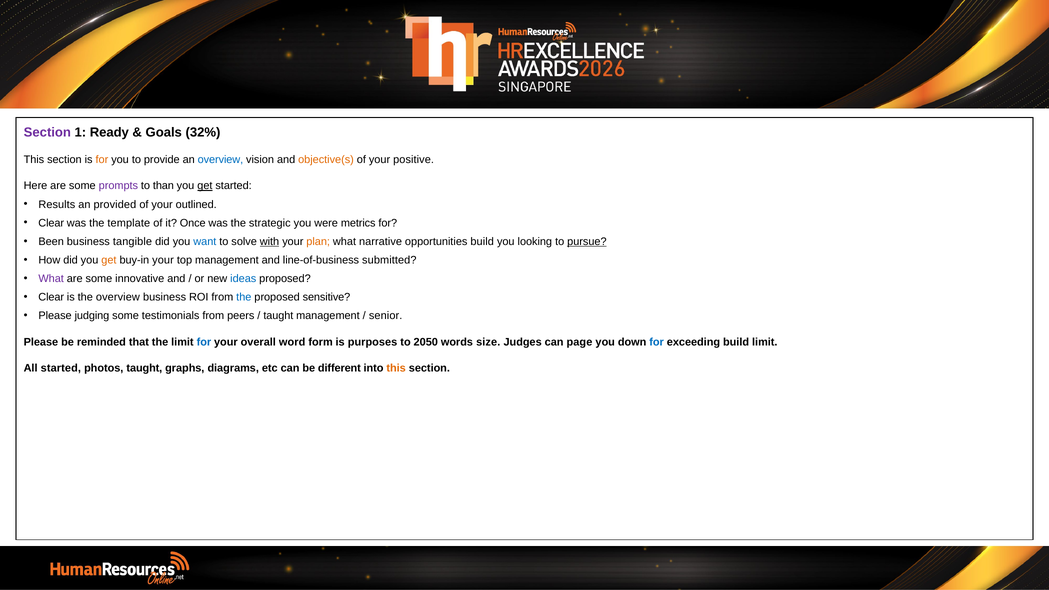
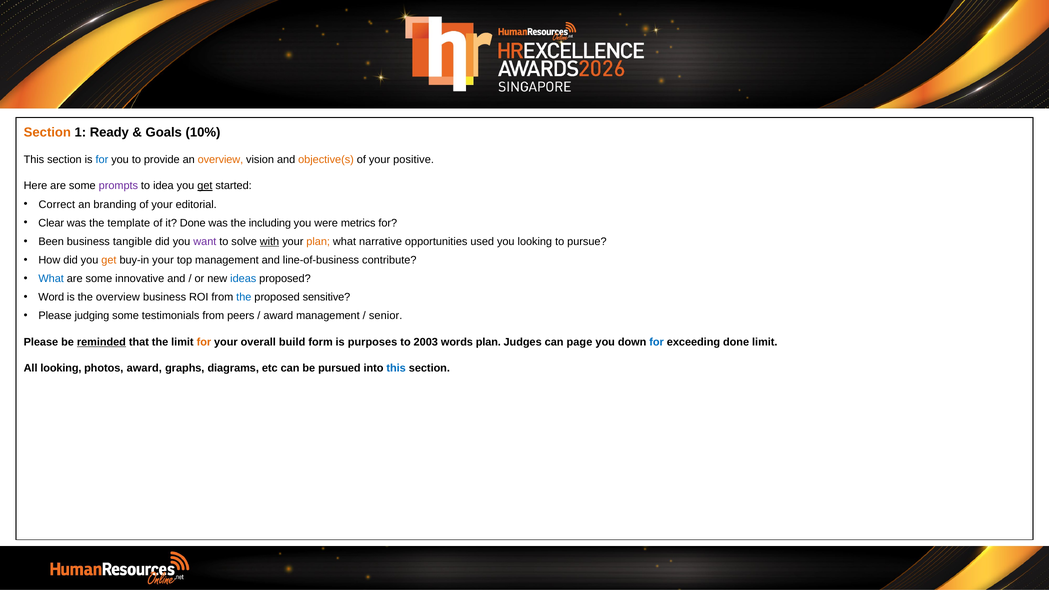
Section colour: purple -> orange (47, 133)
32%: 32% -> 10% (203, 133)
for colour: orange -> blue (102, 160)
overview colour: blue -> orange (220, 160)
than: than -> idea (163, 186)
Results: Results -> Correct (57, 204)
provided: provided -> branding (115, 204)
outlined: outlined -> editorial (196, 204)
it Once: Once -> Done (193, 223)
strategic: strategic -> including (270, 223)
want colour: blue -> purple (205, 242)
opportunities build: build -> used (482, 242)
pursue underline: present -> none (587, 242)
submitted: submitted -> contribute (389, 260)
What colour: purple -> blue (51, 279)
Clear: Clear -> Word (51, 297)
taught: taught -> award (278, 316)
reminded underline: none -> present (101, 342)
for colour: blue -> orange (204, 342)
word: word -> build (292, 342)
2050: 2050 -> 2003 (426, 342)
words size: size -> plan (488, 342)
exceeding build: build -> done (736, 342)
All started: started -> looking (61, 368)
photos taught: taught -> award (144, 368)
different: different -> pursued (339, 368)
this colour: orange -> blue (396, 368)
